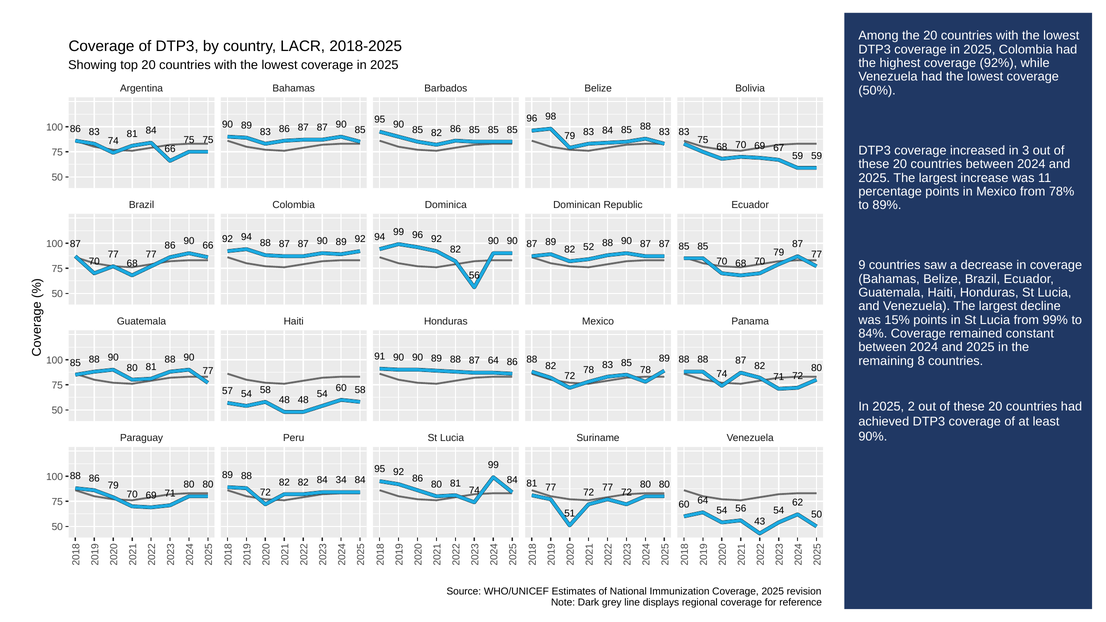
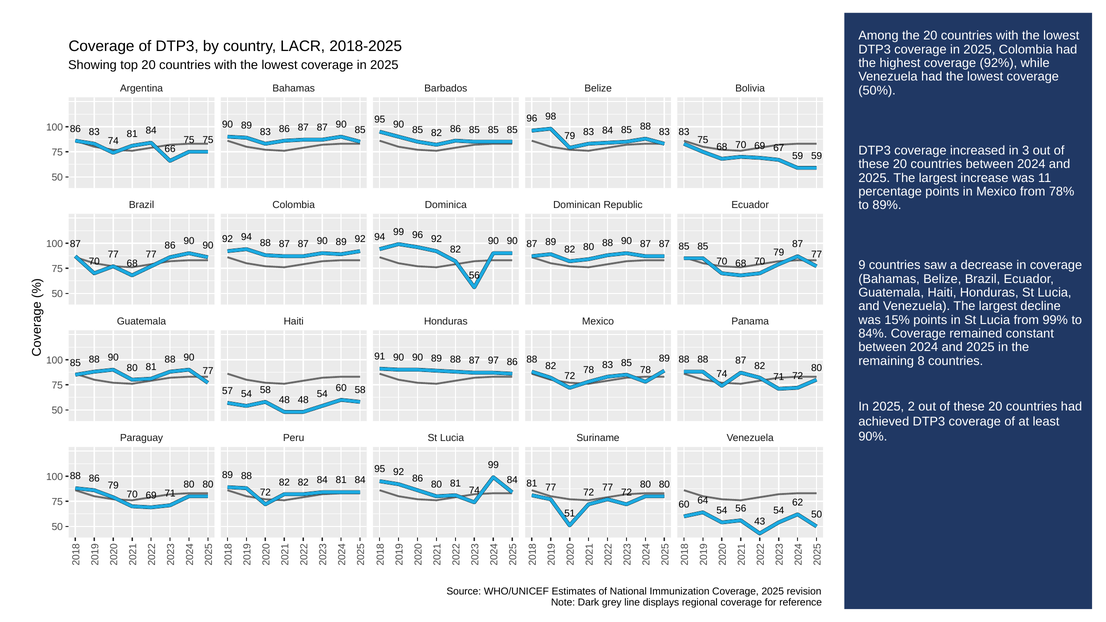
86 90 66: 66 -> 90 (208, 245)
82 52: 52 -> 80 (589, 247)
87 64: 64 -> 97 (493, 361)
84 34: 34 -> 81 (341, 480)
